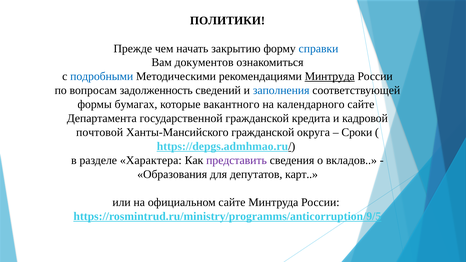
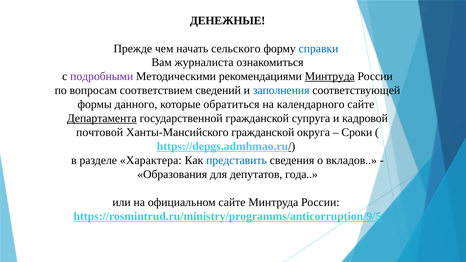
ПОЛИТИКИ: ПОЛИТИКИ -> ДЕНЕЖНЫЕ (228, 21)
закрытию: закрытию -> сельского (236, 49)
документов: документов -> журналиста (204, 63)
подробными colour: blue -> purple (102, 76)
задолженность: задолженность -> соответствием (156, 90)
бумагах: бумагах -> данного (136, 104)
вакантного: вакантного -> обратиться (231, 104)
Департамента underline: none -> present (102, 118)
кредита: кредита -> супруга (311, 118)
представить colour: purple -> blue (237, 160)
карт: карт -> года (301, 174)
